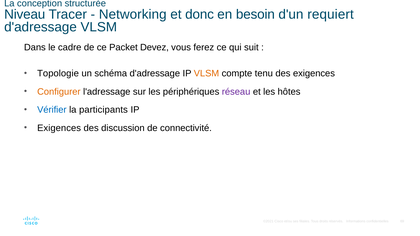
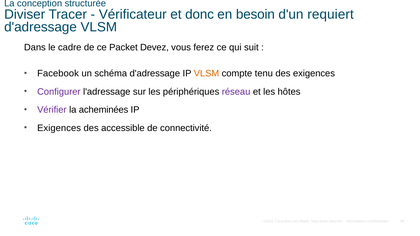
Niveau: Niveau -> Diviser (25, 14)
Networking: Networking -> Vérificateur (133, 14)
Topologie: Topologie -> Facebook (58, 74)
Configurer colour: orange -> purple (59, 92)
Vérifier colour: blue -> purple (52, 110)
participants: participants -> acheminées (104, 110)
discussion: discussion -> accessible (123, 128)
